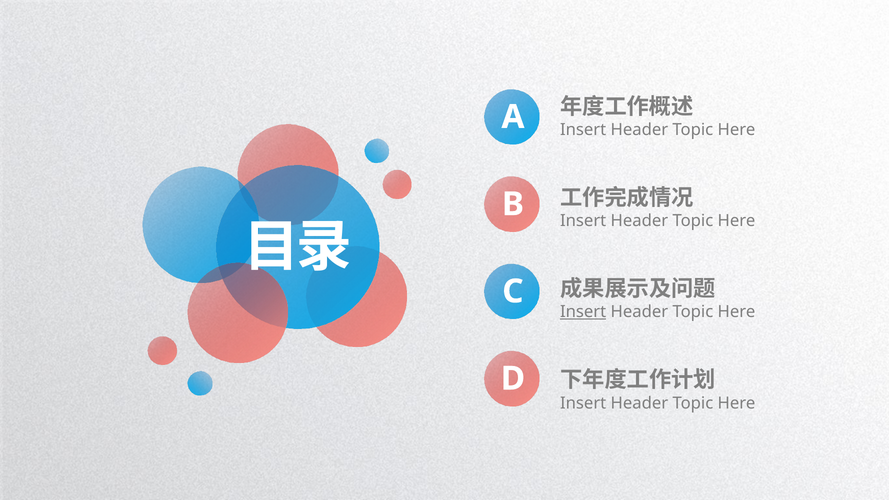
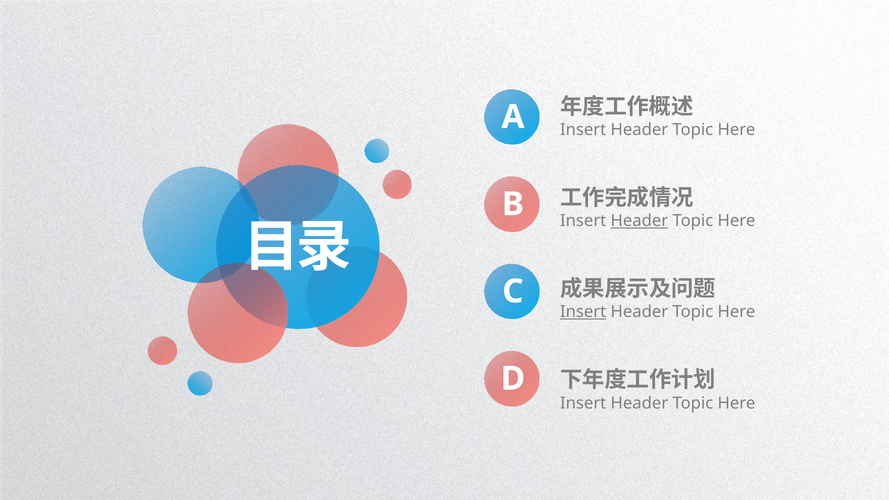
Header underline: none -> present (639, 221)
